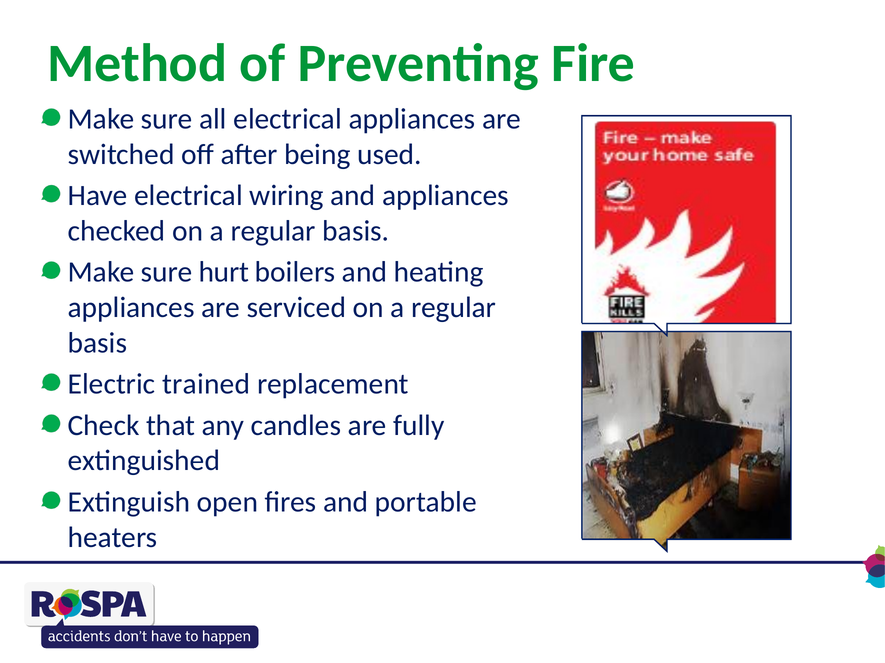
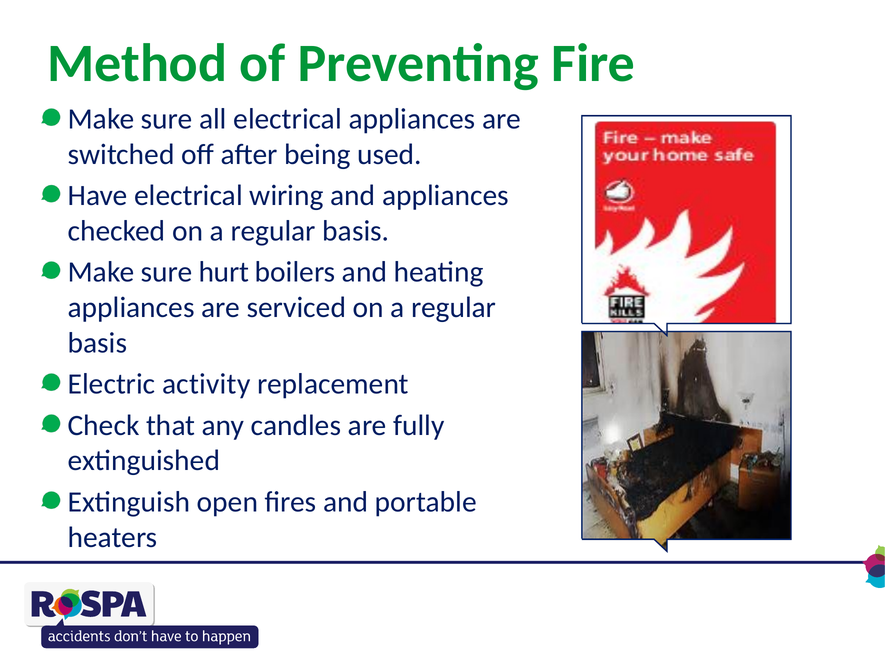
trained: trained -> activity (206, 385)
